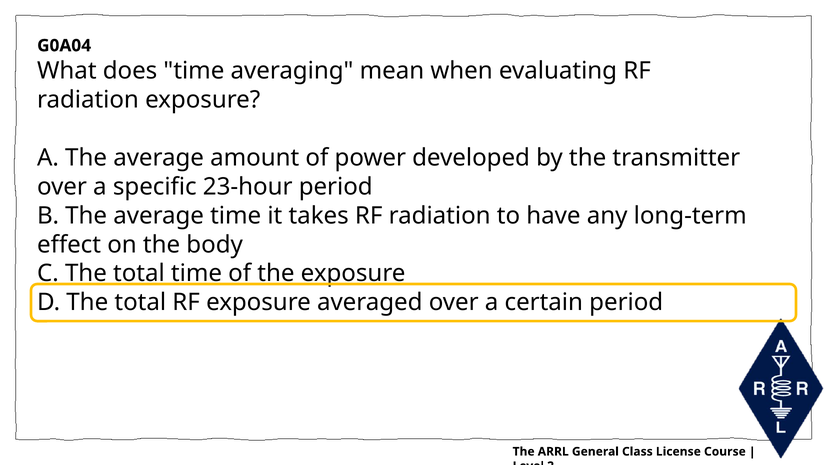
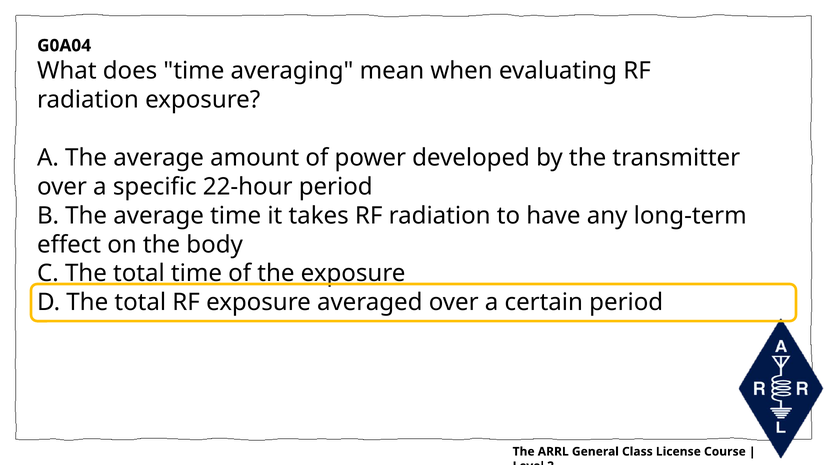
23-hour: 23-hour -> 22-hour (248, 187)
